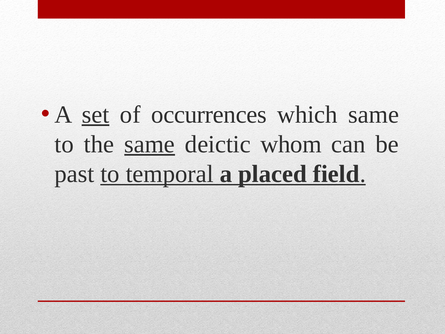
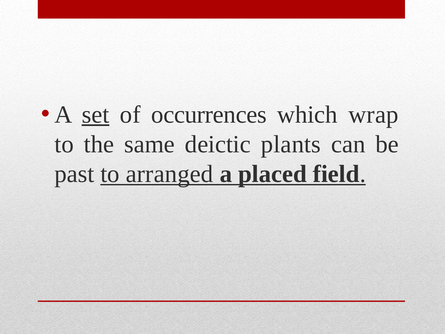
which same: same -> wrap (374, 114)
same underline: present -> none (150, 144)
whom: whom -> plants (291, 144)
temporal: temporal -> arranged (170, 174)
